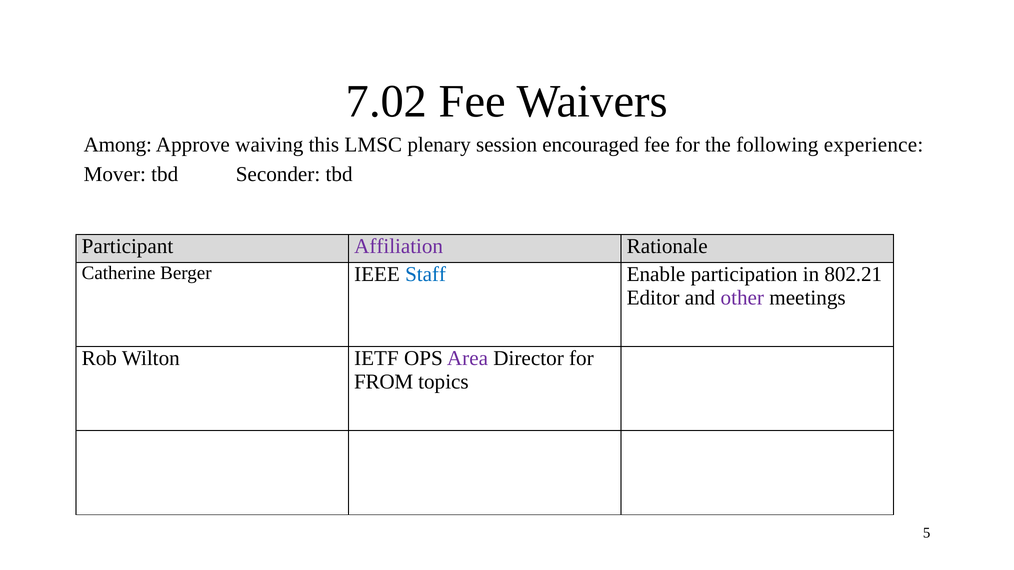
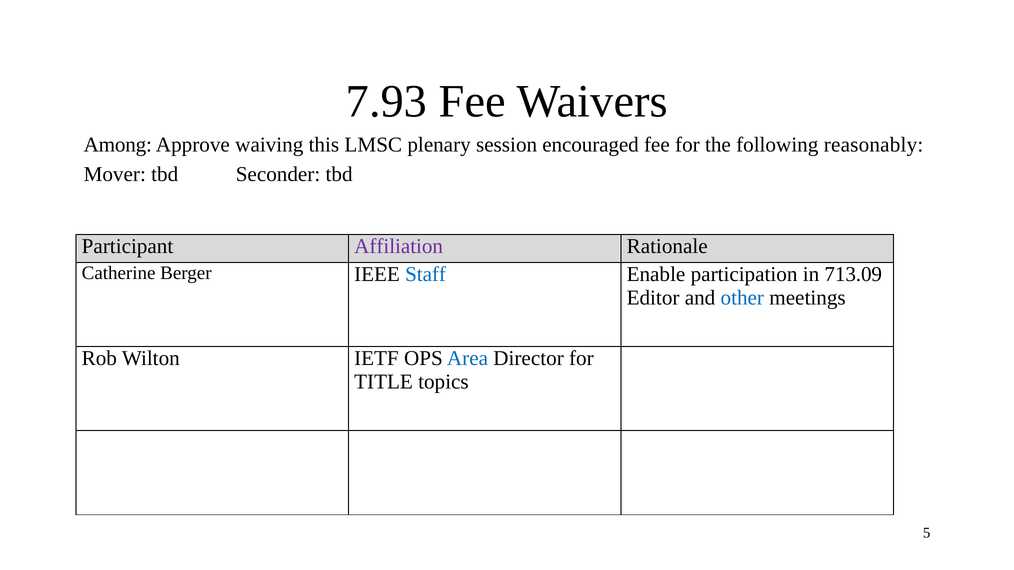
7.02: 7.02 -> 7.93 (387, 101)
experience: experience -> reasonably (874, 145)
802.21: 802.21 -> 713.09 (853, 274)
other colour: purple -> blue (742, 298)
Area colour: purple -> blue (467, 359)
FROM: FROM -> TITLE (384, 382)
